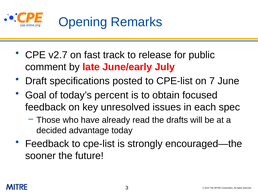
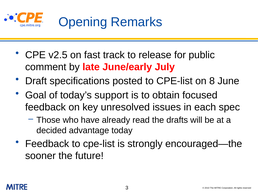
v2.7: v2.7 -> v2.5 (58, 55)
7: 7 -> 8 (212, 81)
percent: percent -> support (111, 95)
